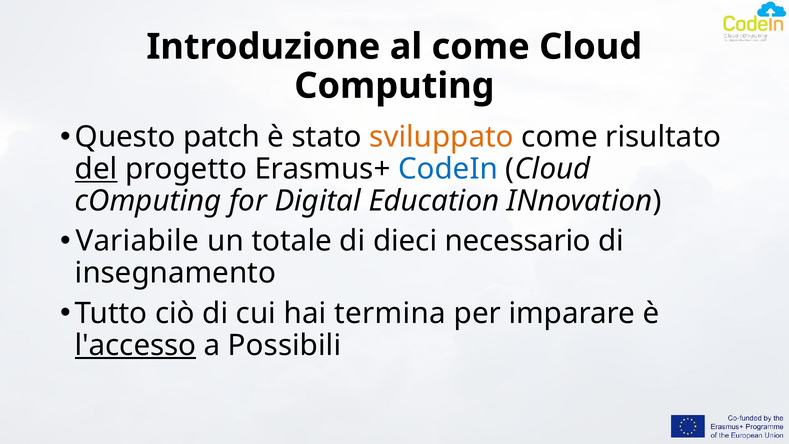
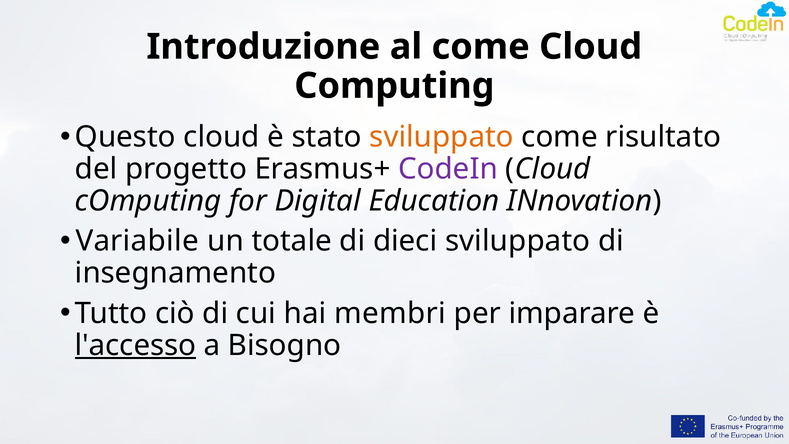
Questo patch: patch -> cloud (222, 137)
del underline: present -> none (96, 169)
CodeIn colour: blue -> purple (448, 169)
dieci necessario: necessario -> sviluppato (518, 241)
termina: termina -> membri (390, 313)
Possibili: Possibili -> Bisogno (285, 345)
